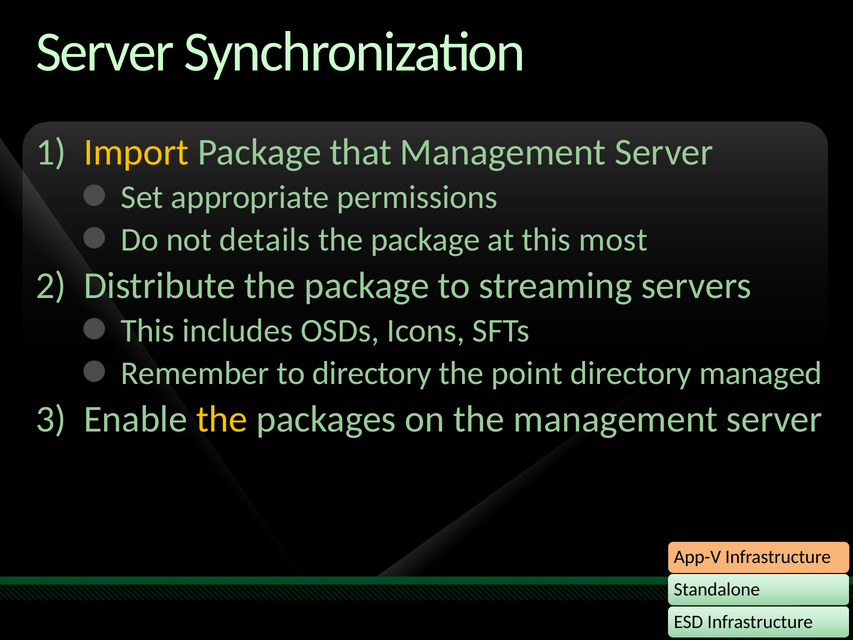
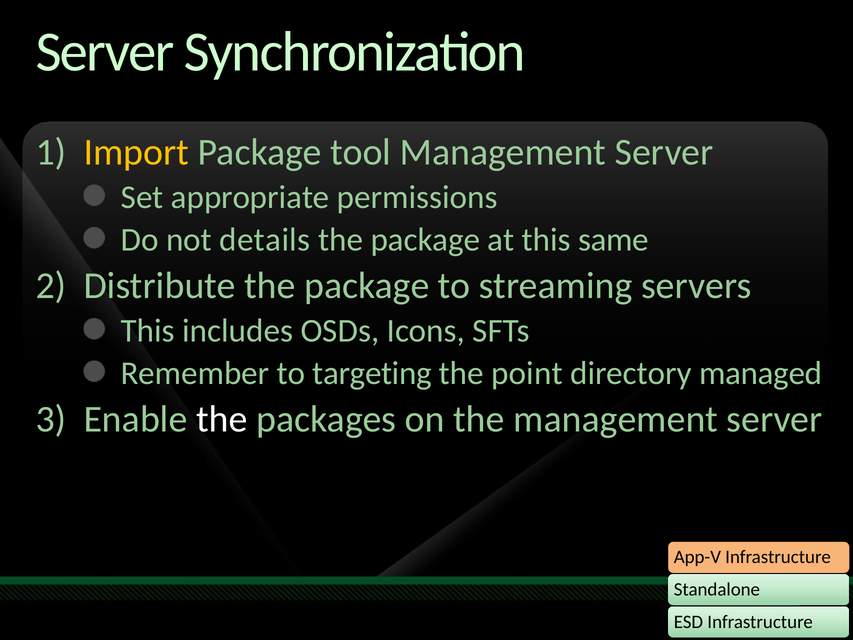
that: that -> tool (361, 152)
most: most -> same (614, 240)
to directory: directory -> targeting (372, 373)
the colour: yellow -> white (222, 419)
